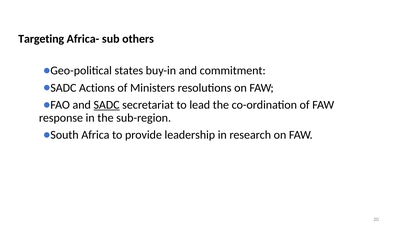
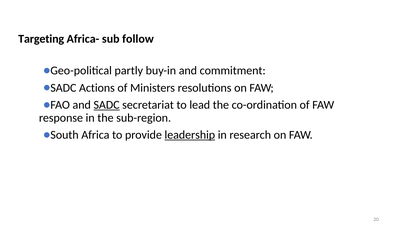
others: others -> follow (138, 39)
states: states -> partly (129, 71)
leadership underline: none -> present (190, 135)
